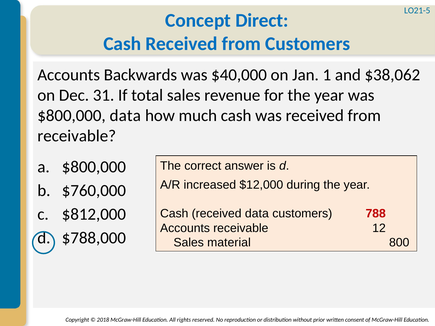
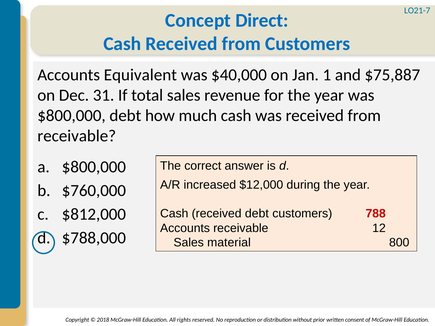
LO21-5: LO21-5 -> LO21-7 (417, 11)
Backwards: Backwards -> Equivalent (140, 75)
$38,062: $38,062 -> $75,887 (392, 75)
$800,000 data: data -> debt (125, 116)
received data: data -> debt (257, 214)
